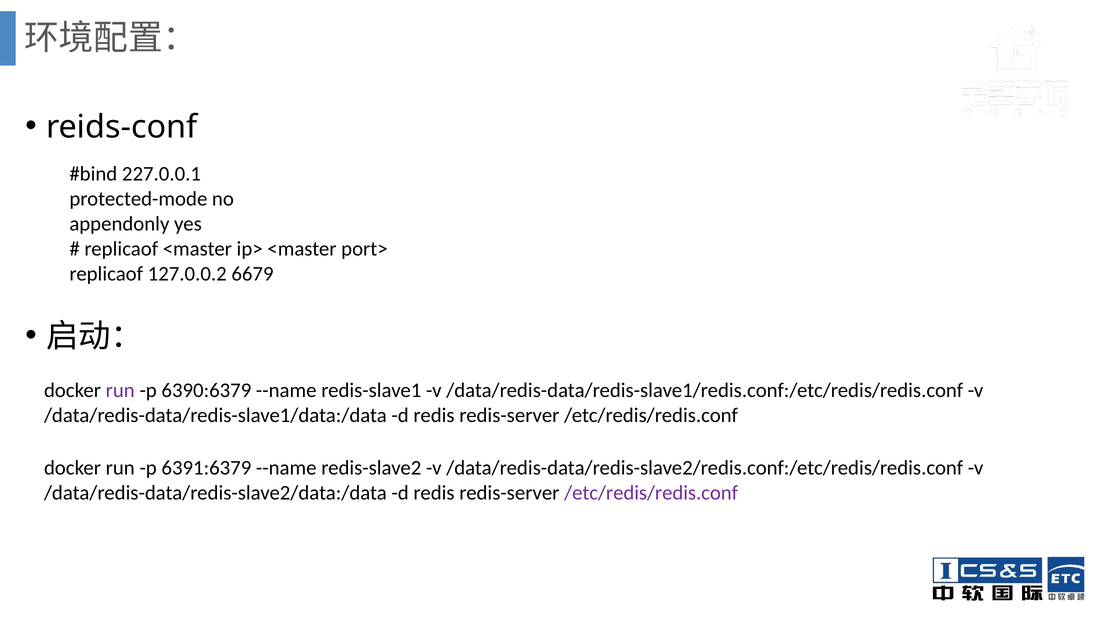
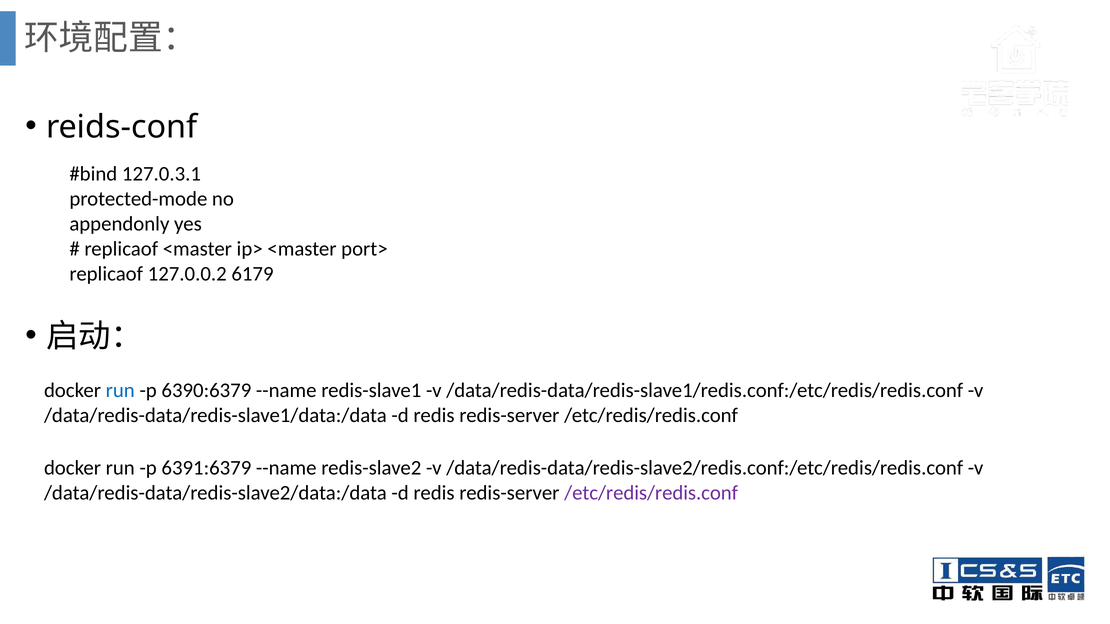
227.0.0.1: 227.0.0.1 -> 127.0.3.1 (161, 174)
6679: 6679 -> 6179 (252, 274)
run colour: purple -> blue (120, 391)
